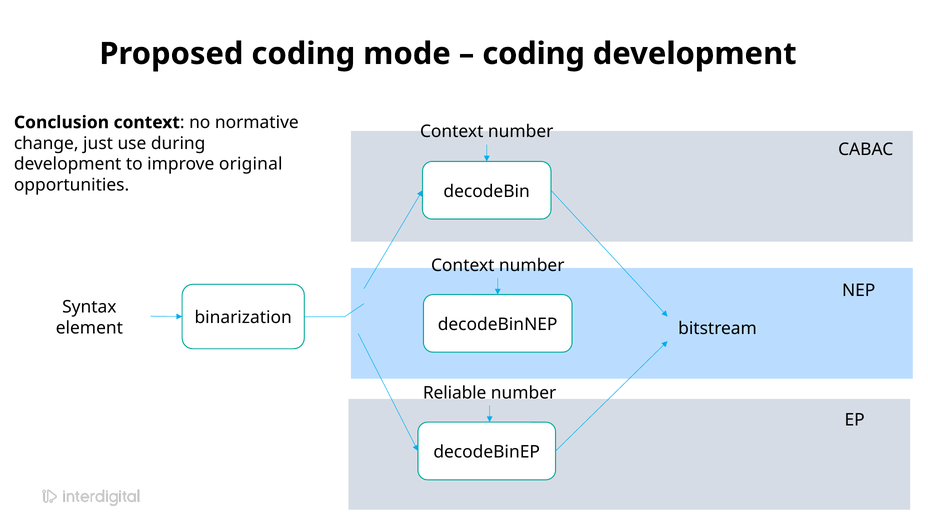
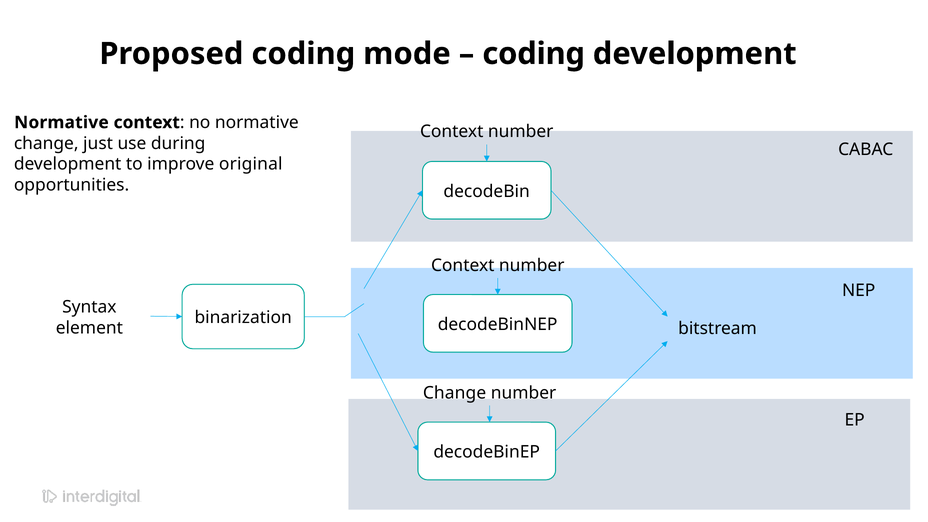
Conclusion: Conclusion -> Normative (61, 122)
Reliable: Reliable -> Change (455, 393)
